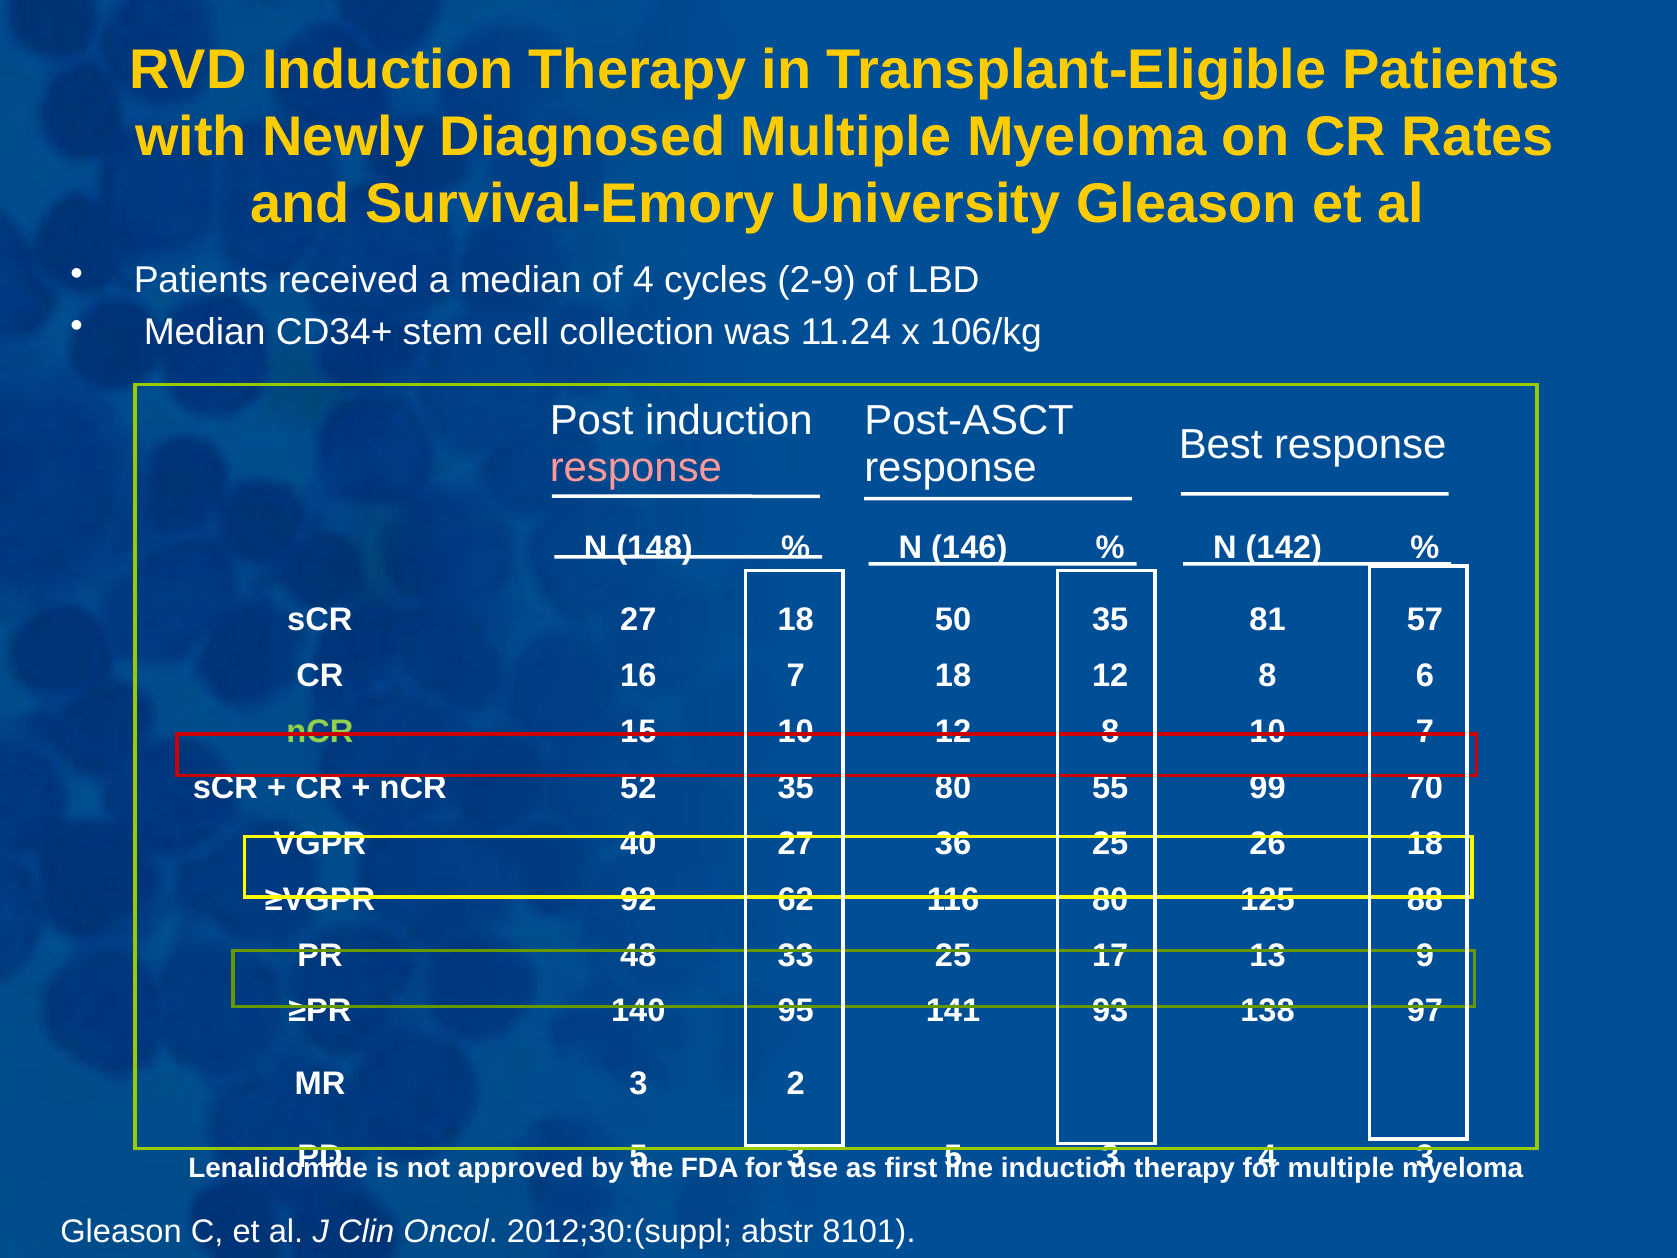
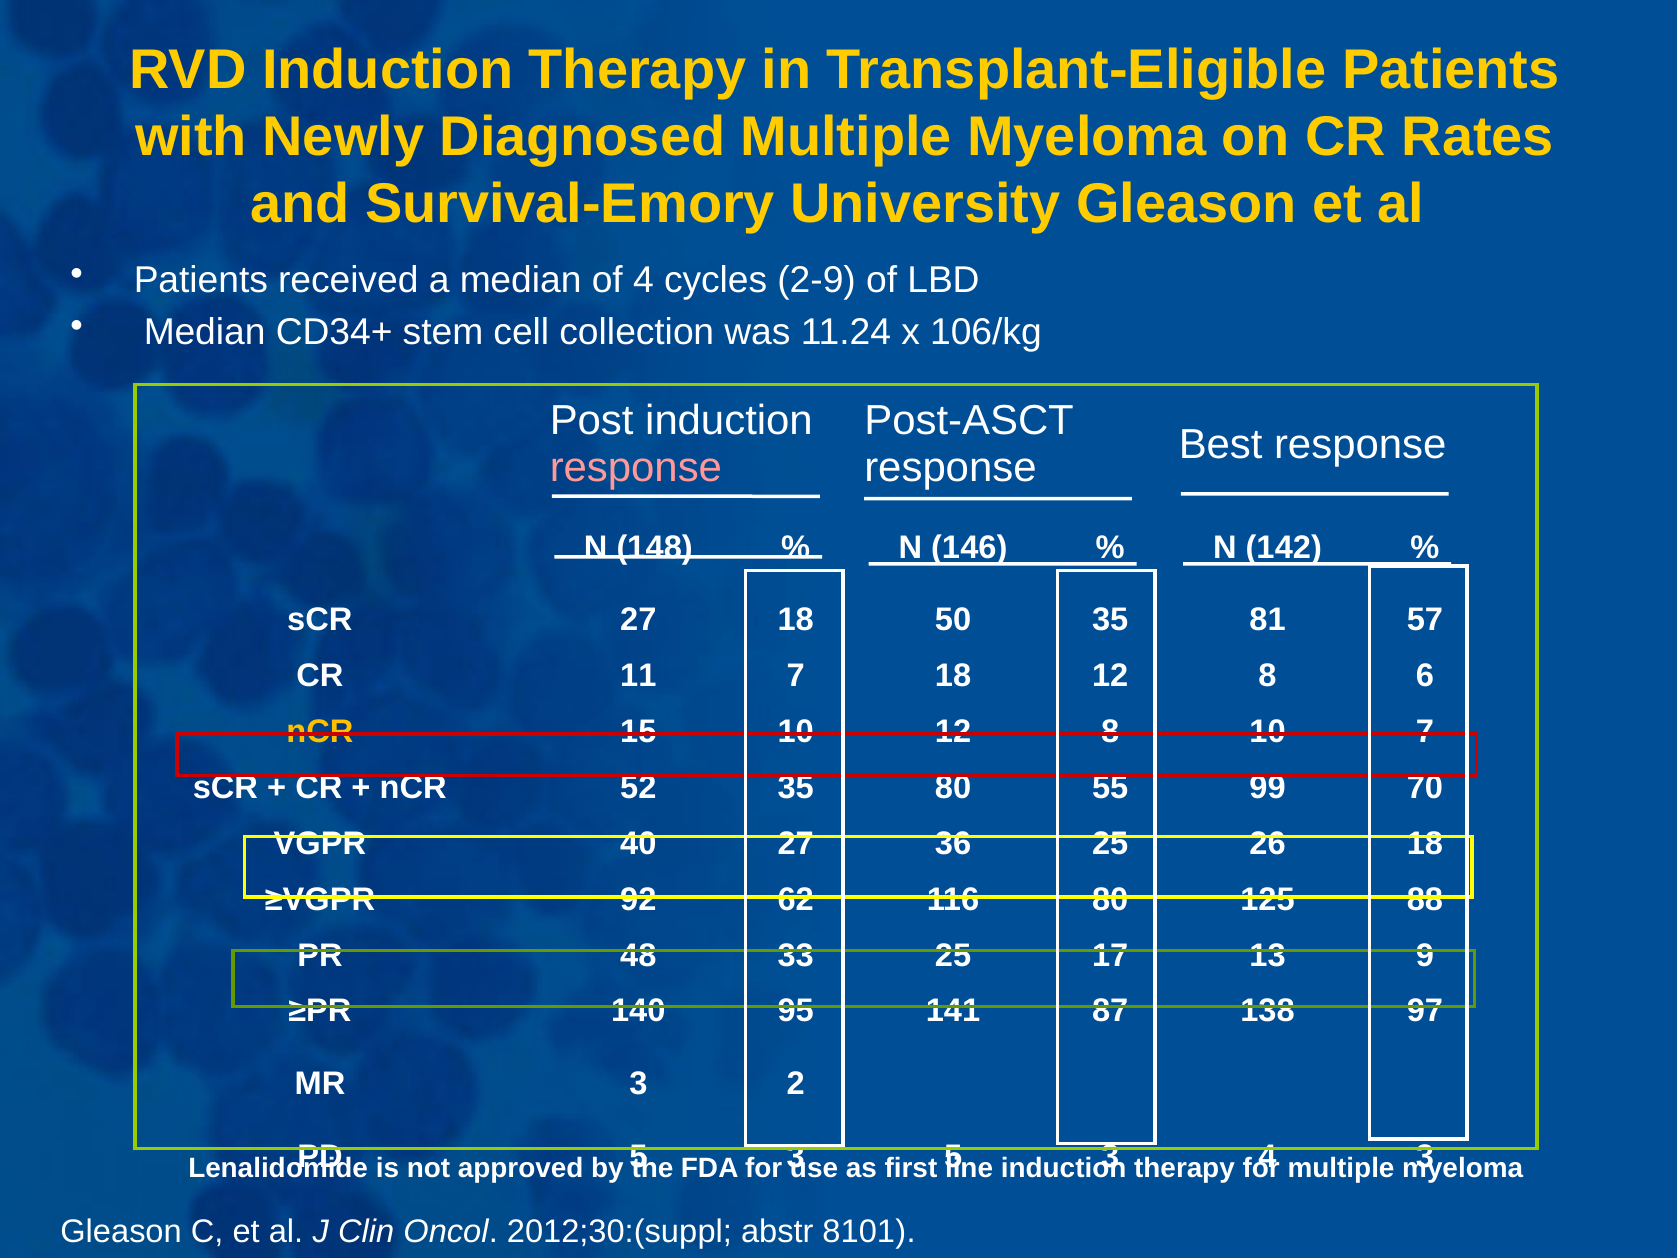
16: 16 -> 11 (638, 676)
nCR colour: light green -> yellow (320, 732)
93: 93 -> 87 (1110, 1011)
